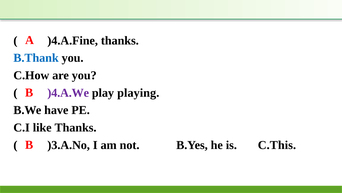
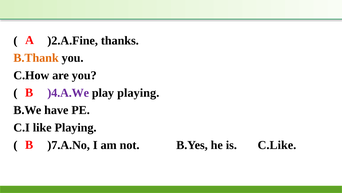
)4.A.Fine: )4.A.Fine -> )2.A.Fine (73, 40)
B.Thank colour: blue -> orange (36, 58)
like Thanks: Thanks -> Playing (76, 127)
)3.A.No: )3.A.No -> )7.A.No (69, 145)
C.This: C.This -> C.Like (277, 145)
